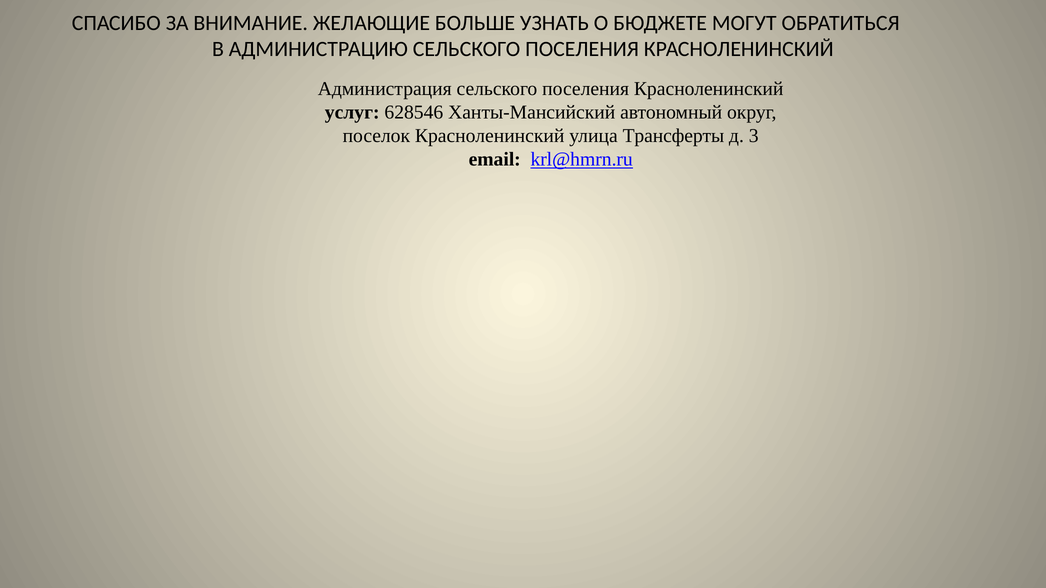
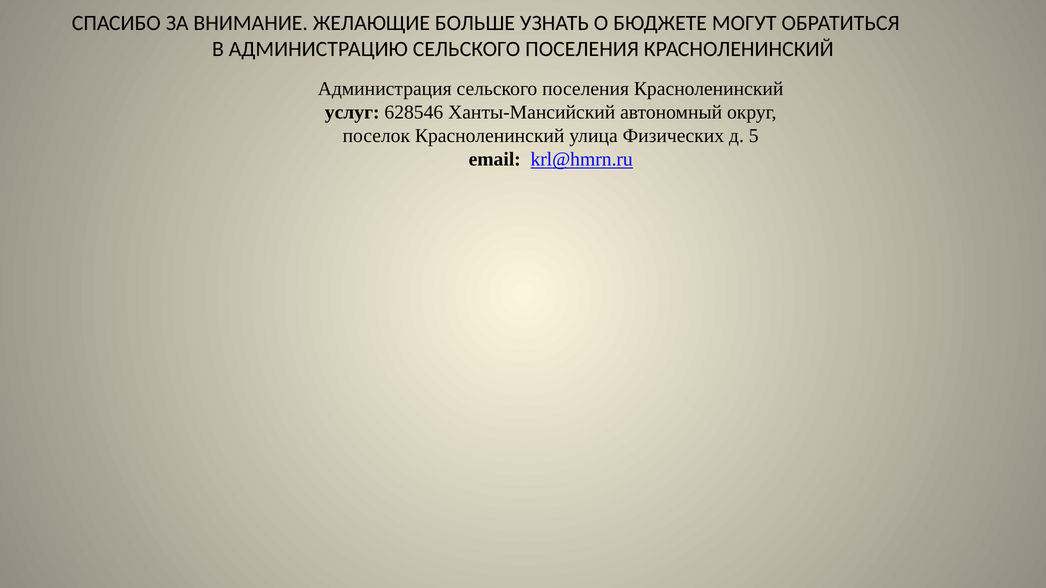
Трансферты: Трансферты -> Физических (673, 136)
3: 3 -> 5 (754, 136)
